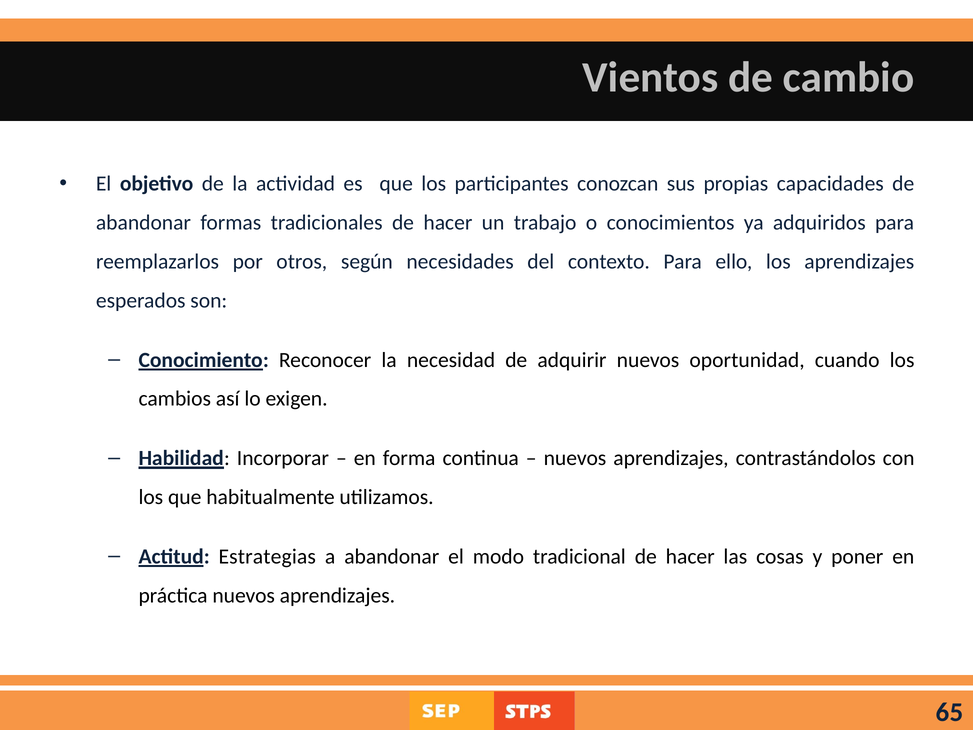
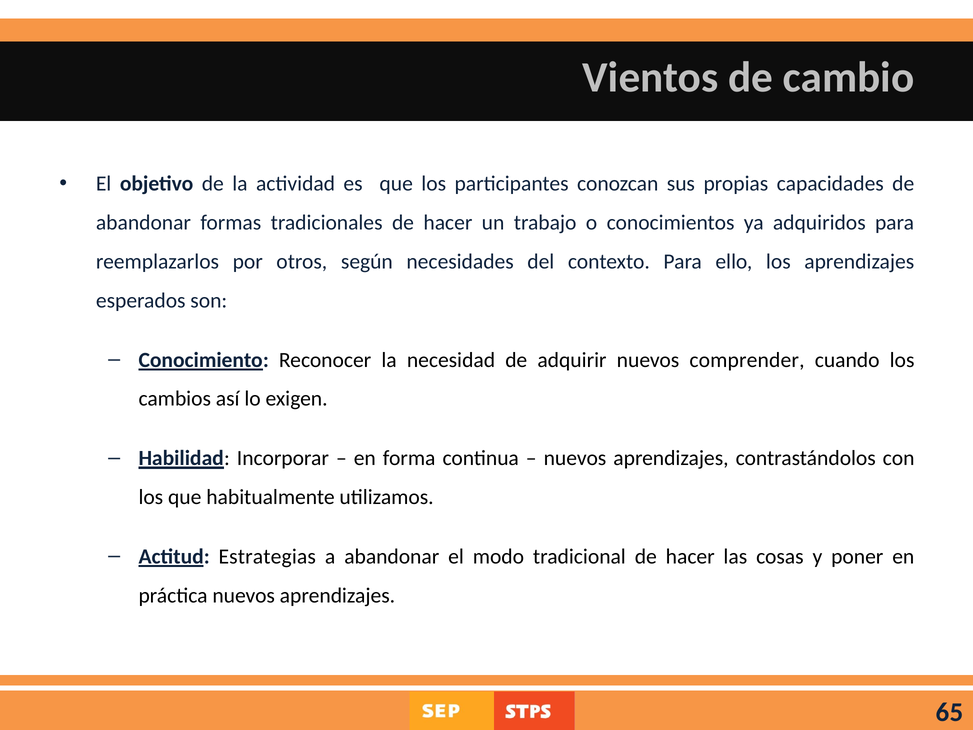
oportunidad: oportunidad -> comprender (747, 360)
